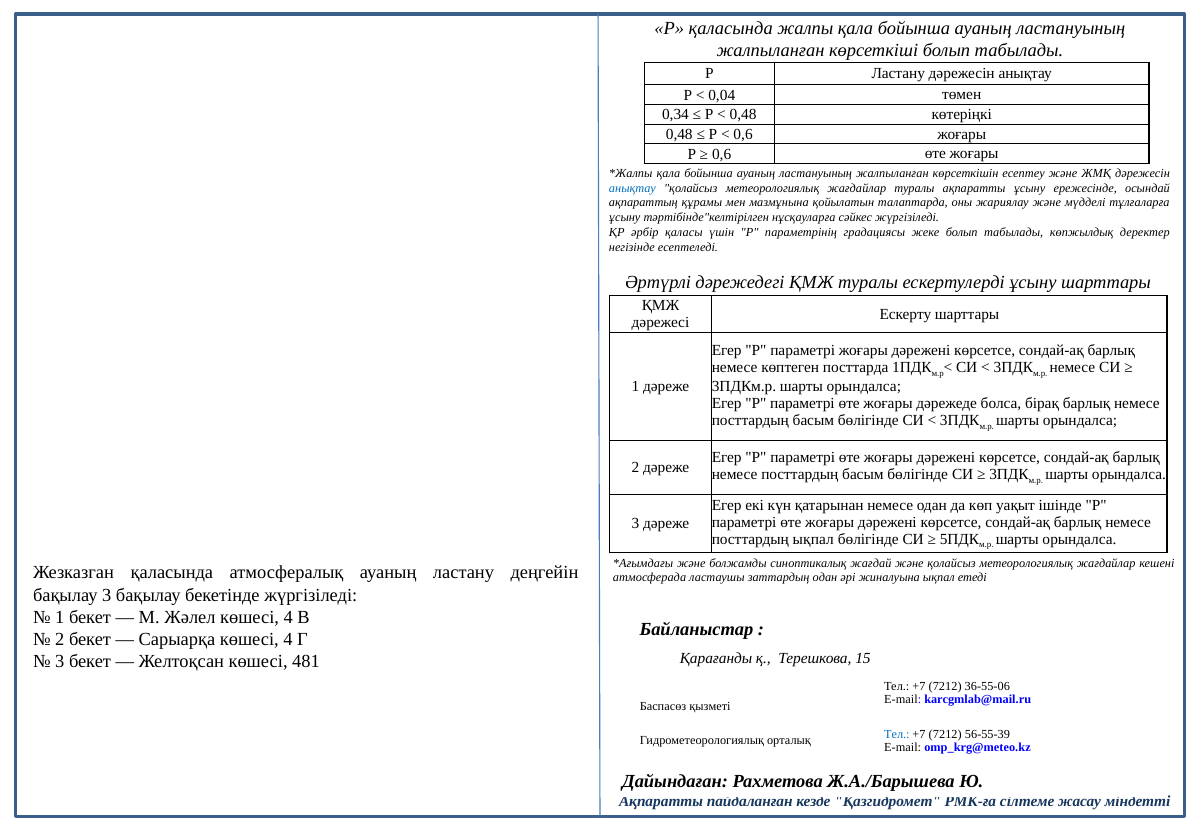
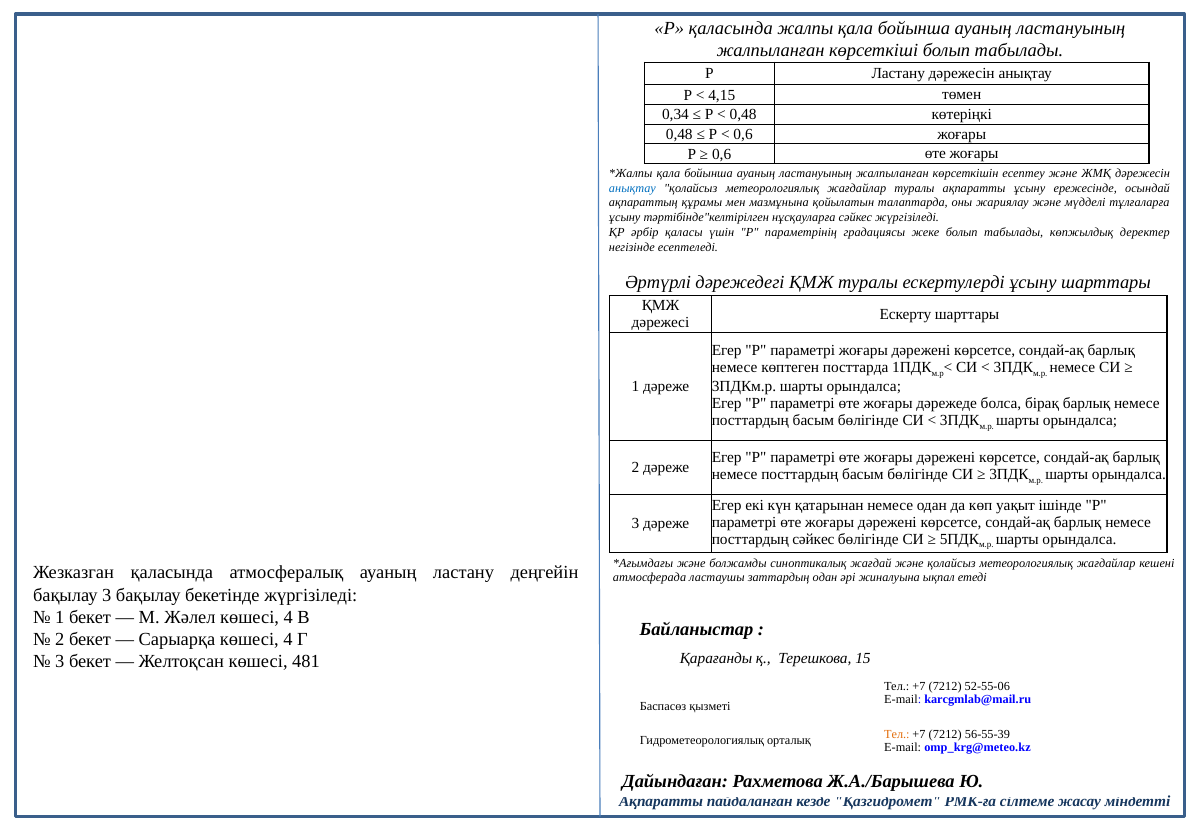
0,04: 0,04 -> 4,15 (722, 95)
посттардың ықпал: ықпал -> сәйкес (813, 539)
36-55-06: 36-55-06 -> 52-55-06 (987, 686)
Тел colour: blue -> orange (897, 734)
